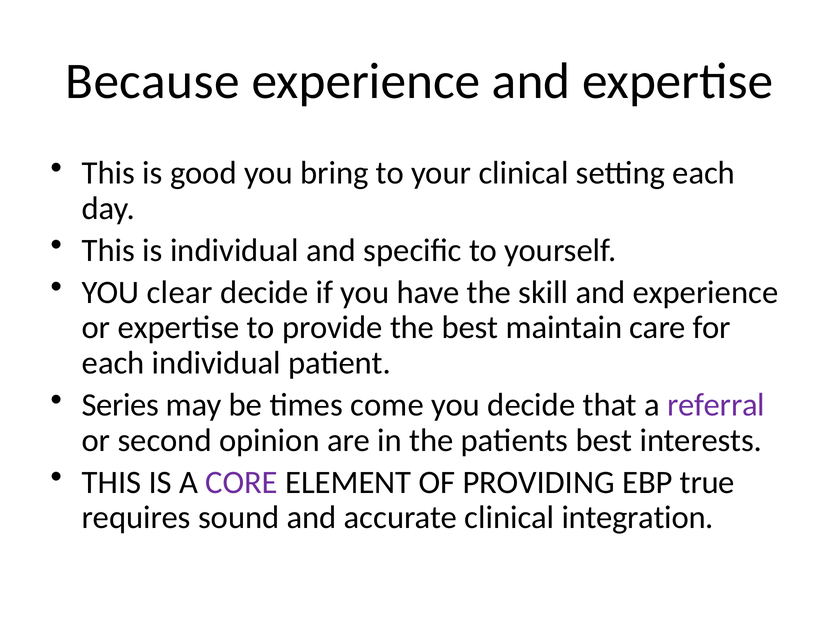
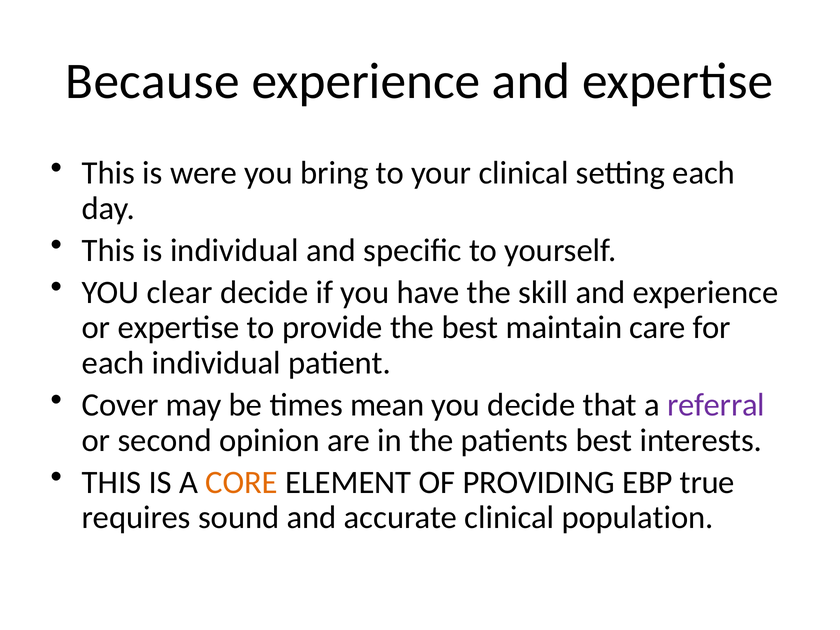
good: good -> were (203, 173)
Series: Series -> Cover (120, 405)
come: come -> mean (387, 405)
CORE colour: purple -> orange (242, 482)
integration: integration -> population (638, 518)
